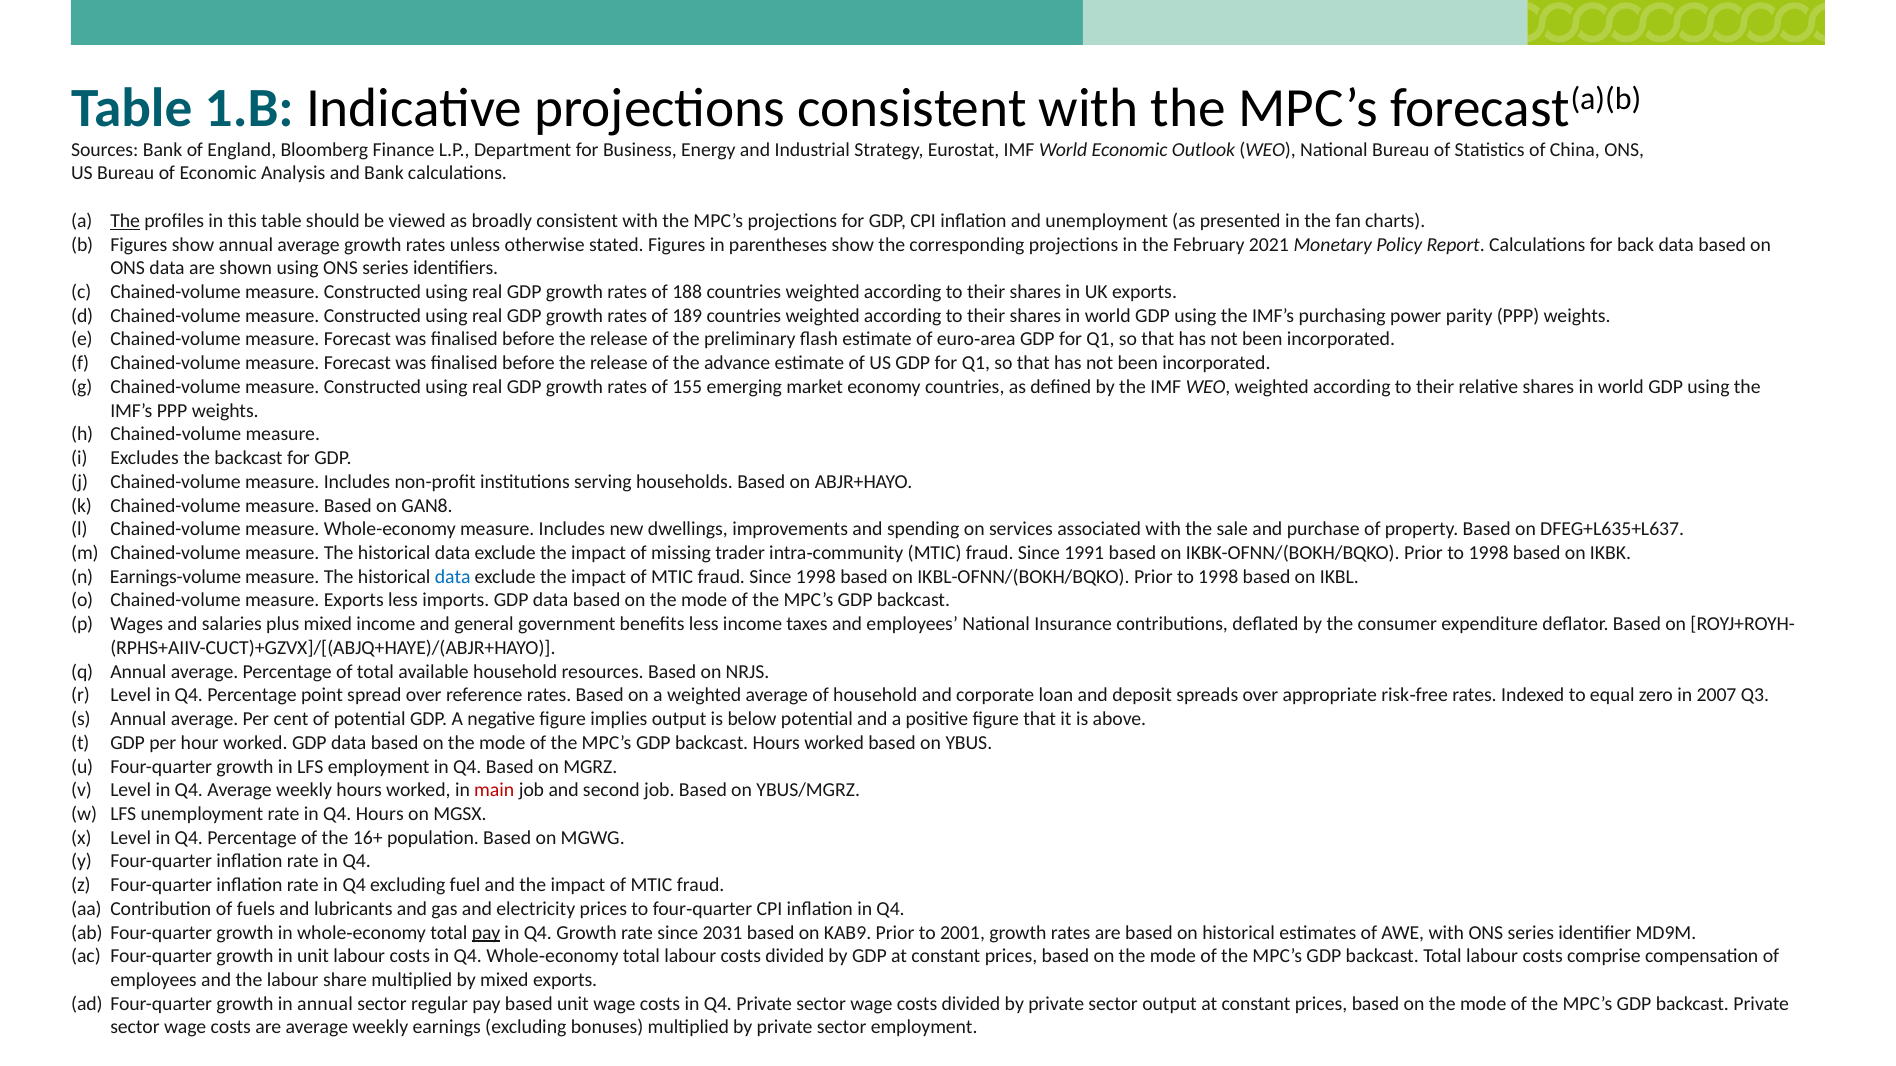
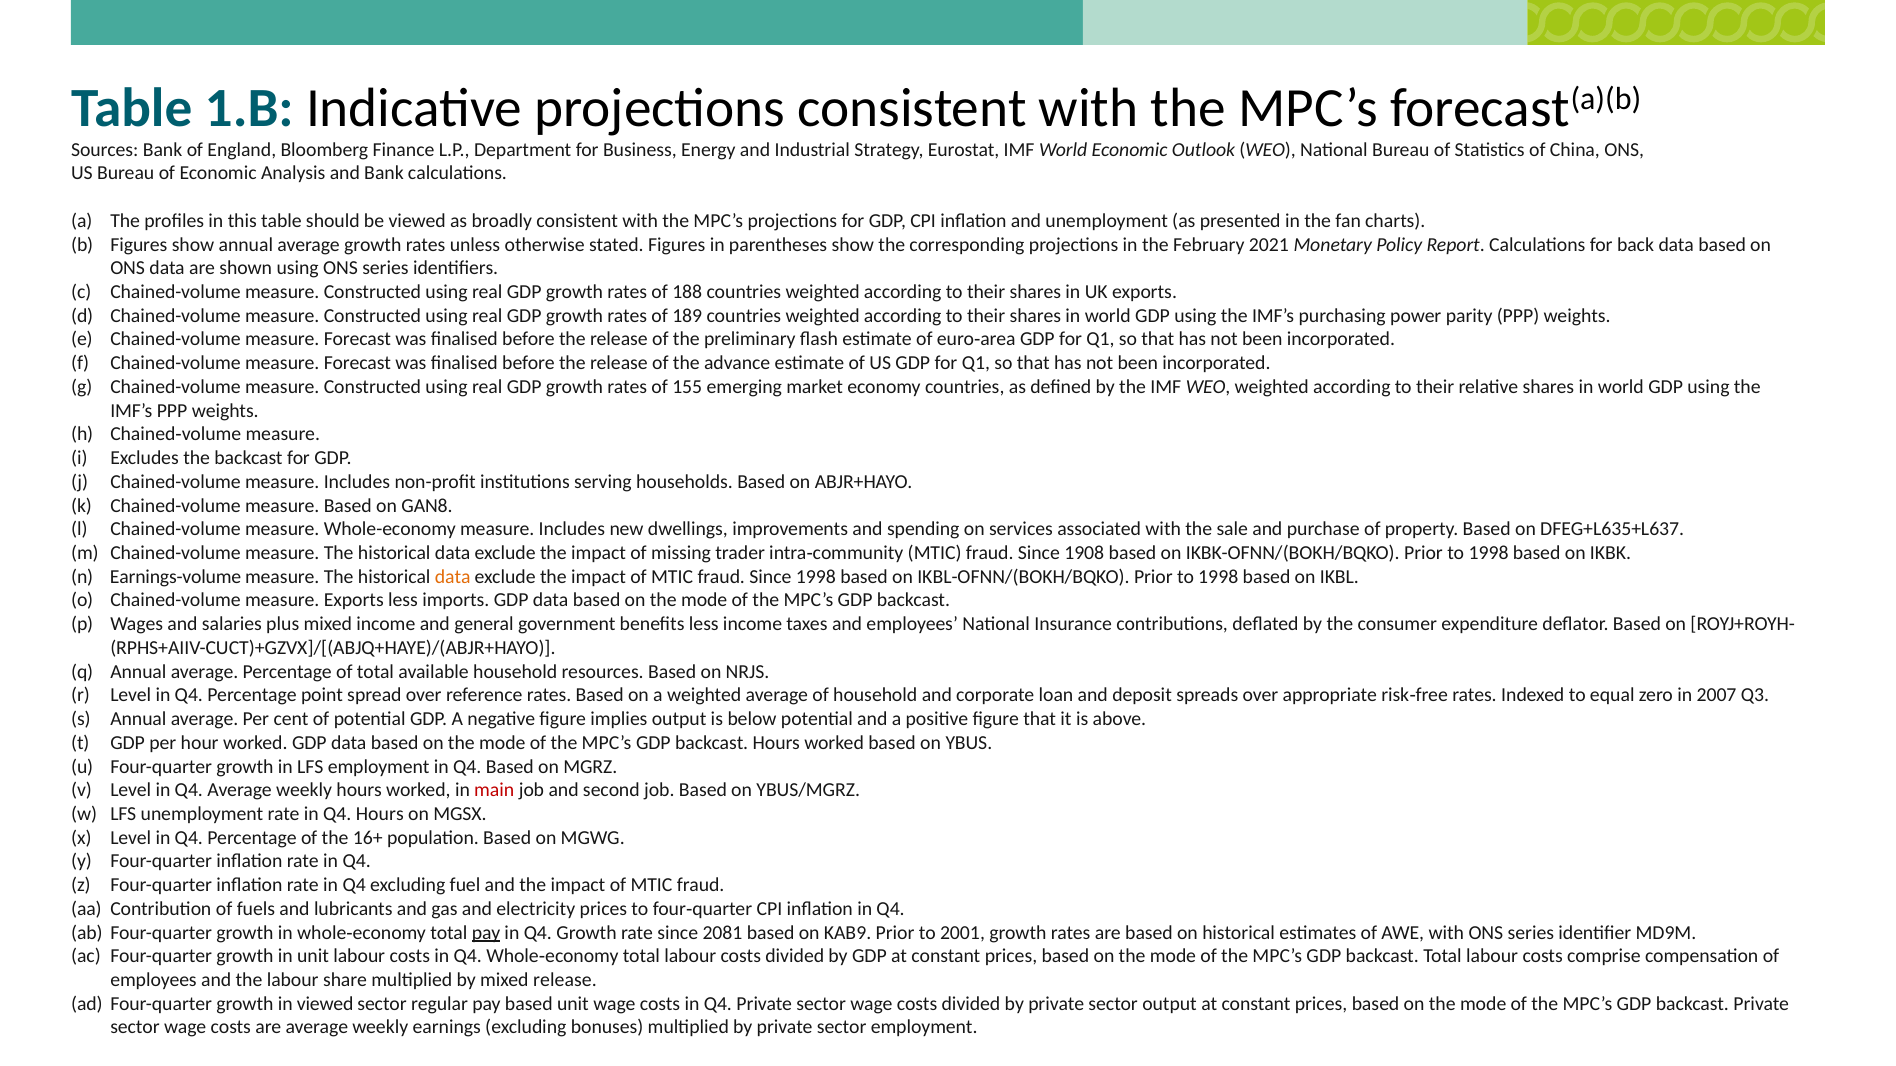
The underline: present -> none (125, 221)
1991: 1991 -> 1908 (1084, 553)
data colour: blue -> orange (453, 577)
2031: 2031 -> 2081 (722, 933)
mixed exports: exports -> release (565, 980)
in annual: annual -> viewed (325, 1004)
